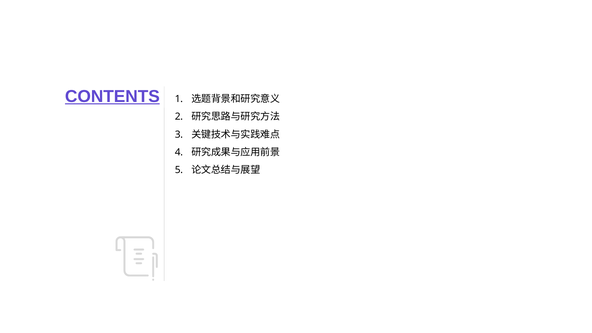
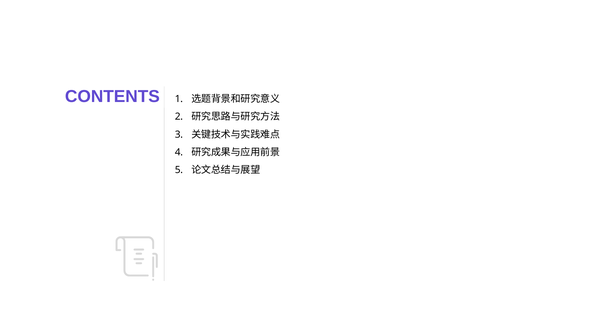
CONTENTS underline: present -> none (112, 96)
